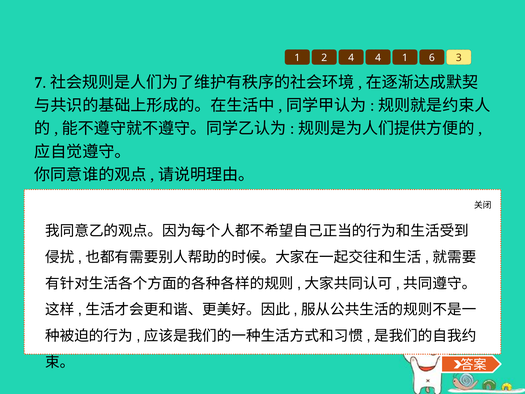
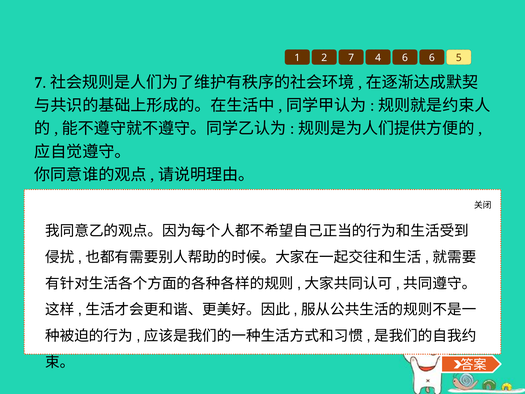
2 4: 4 -> 7 (351, 58)
4 1: 1 -> 6 (405, 58)
3: 3 -> 5 (459, 58)
